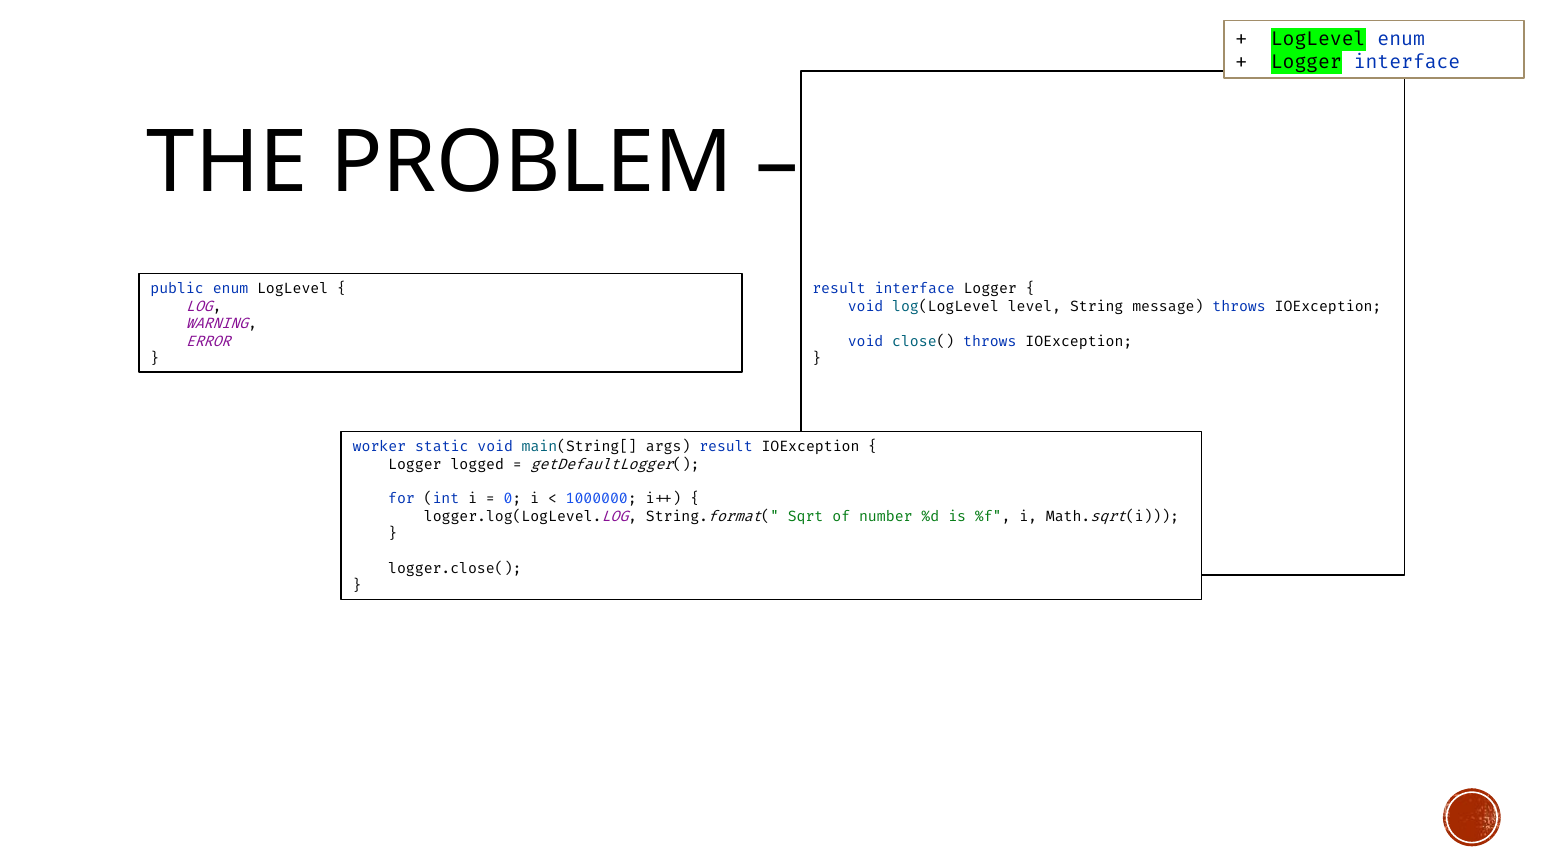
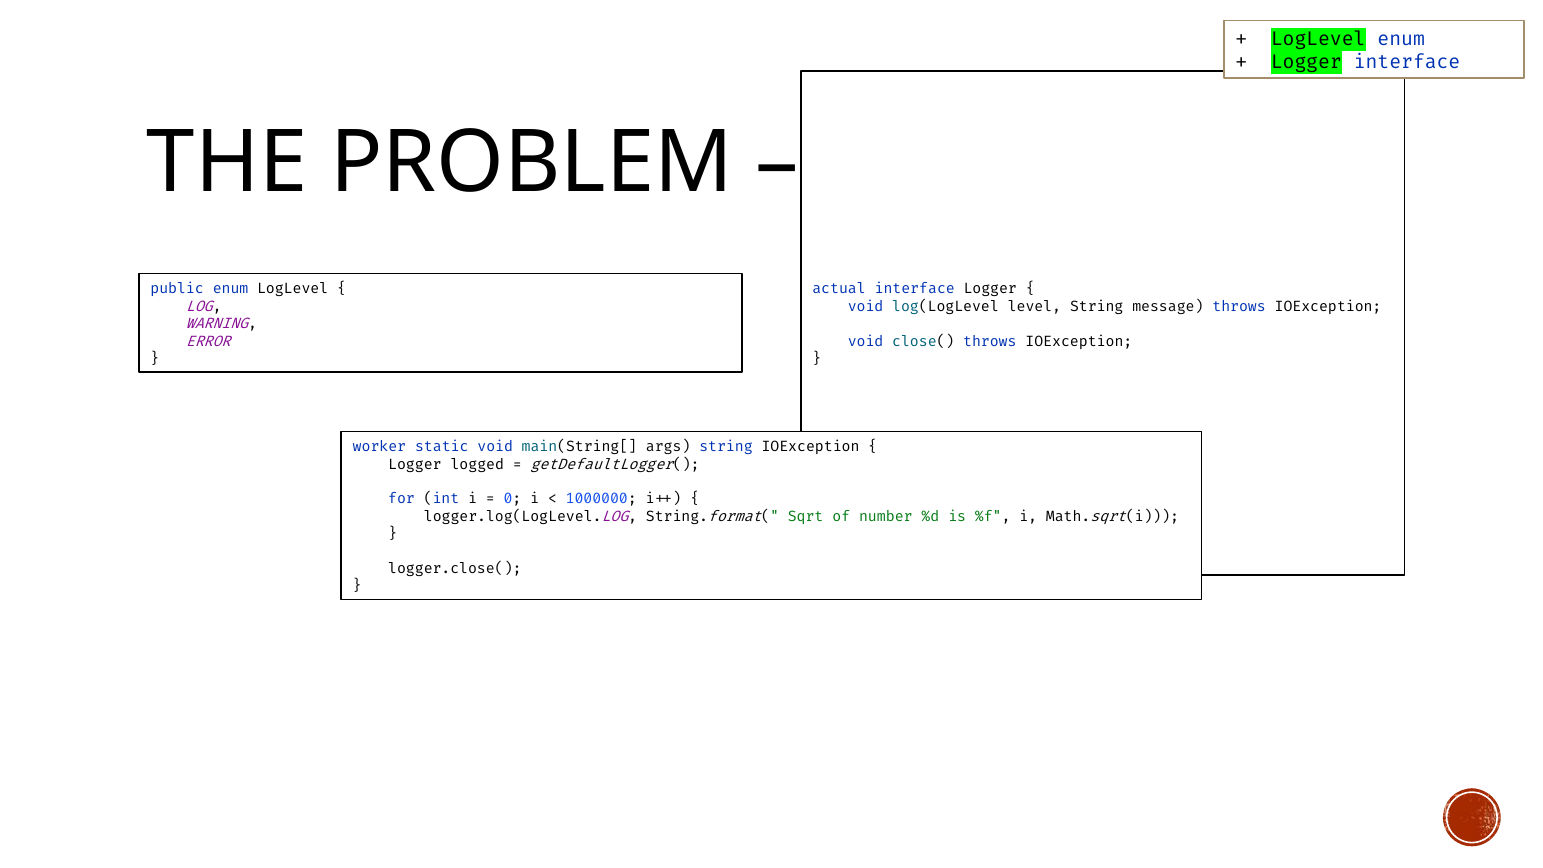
result: result -> actual (839, 289)
args result: result -> string (726, 447)
